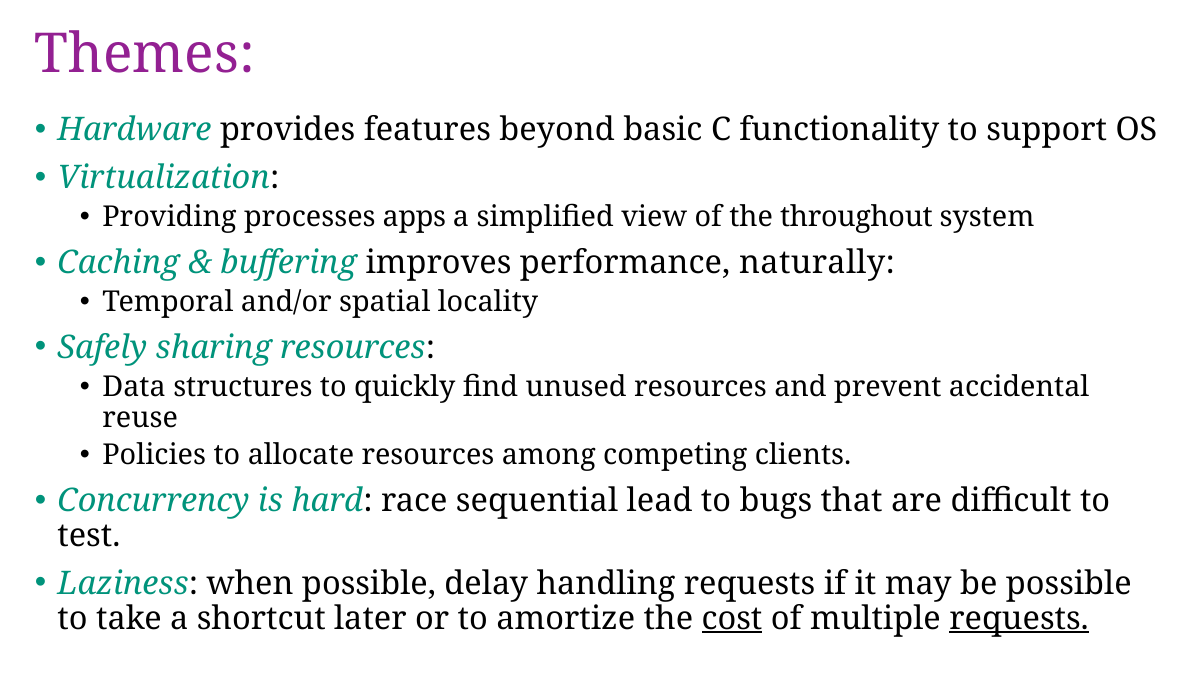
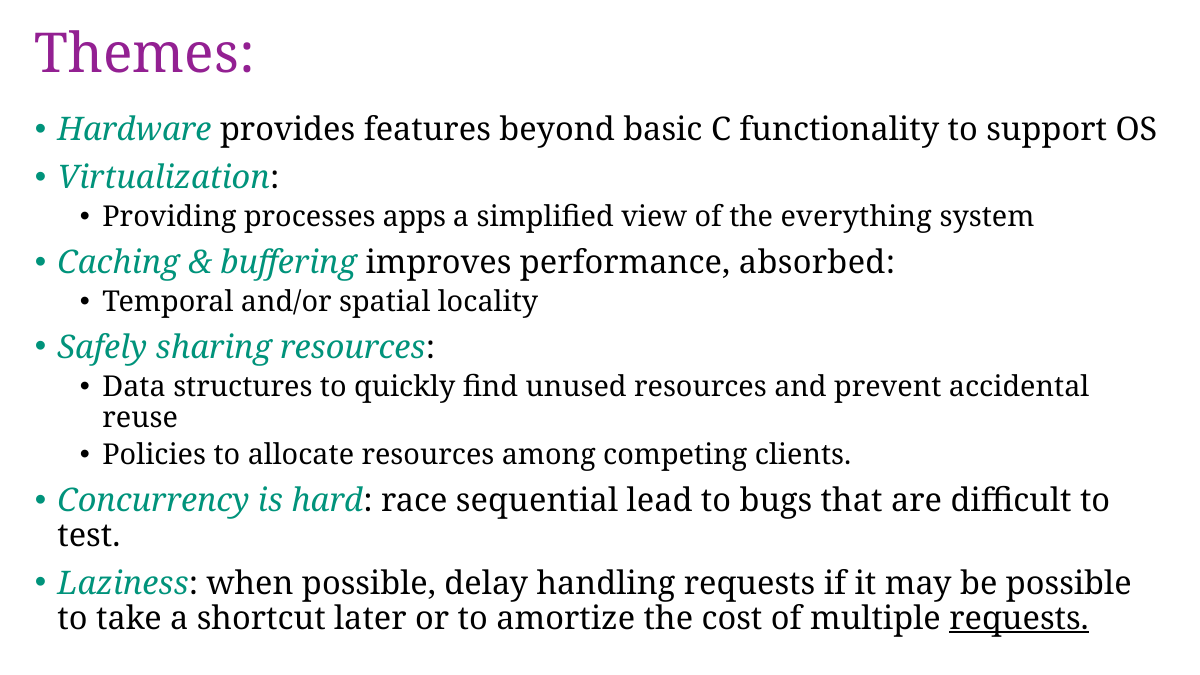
throughout: throughout -> everything (856, 217)
naturally: naturally -> absorbed (817, 263)
cost underline: present -> none (732, 618)
